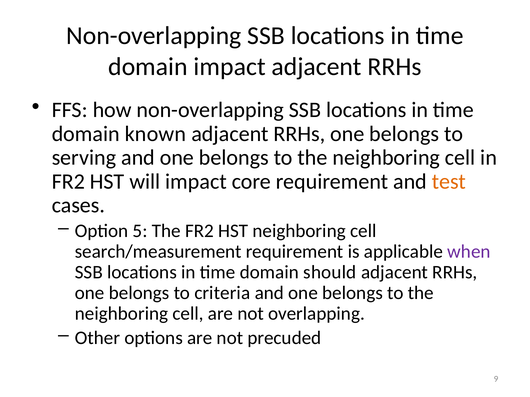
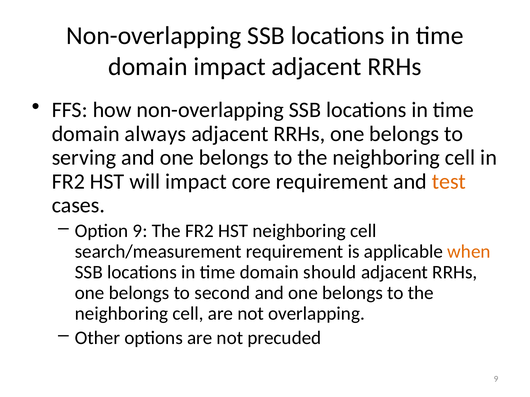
known: known -> always (155, 134)
Option 5: 5 -> 9 (140, 231)
when colour: purple -> orange (469, 252)
criteria: criteria -> second (222, 293)
